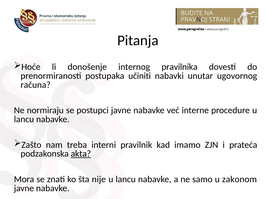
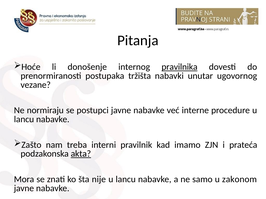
pravilnika underline: none -> present (180, 67)
učiniti: učiniti -> tržišta (140, 76)
računa: računa -> vezane (36, 85)
